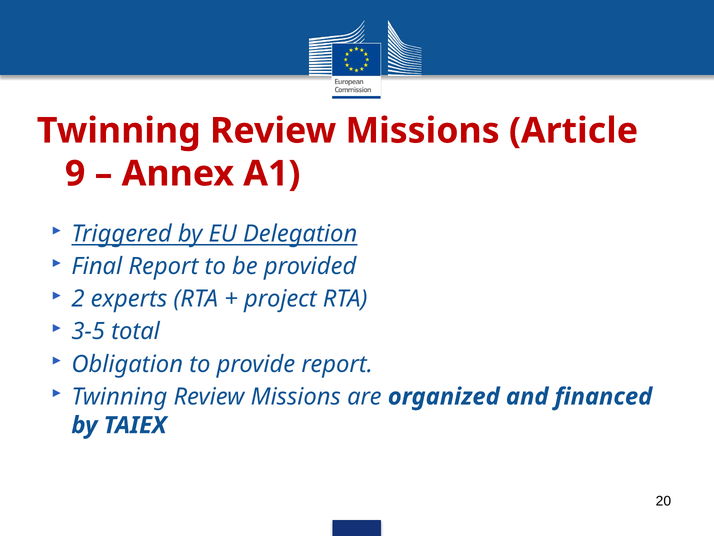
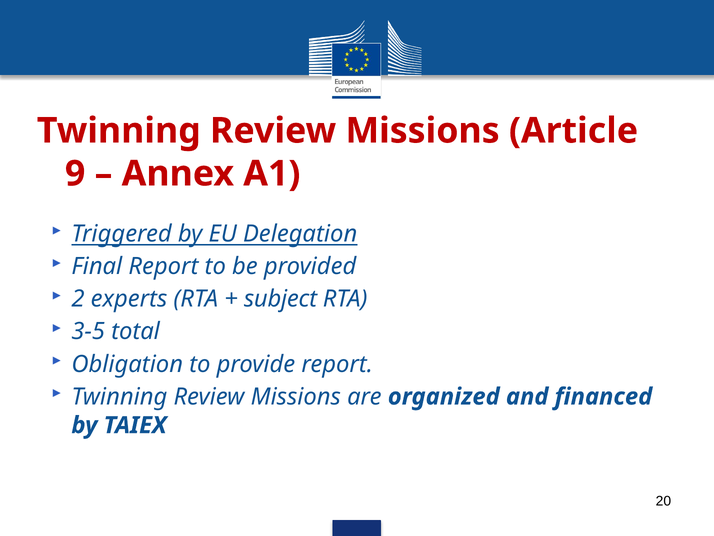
project: project -> subject (280, 299)
